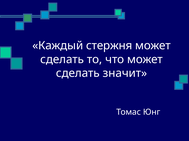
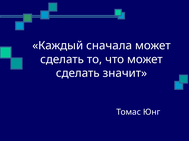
стержня: стержня -> сначала (109, 46)
